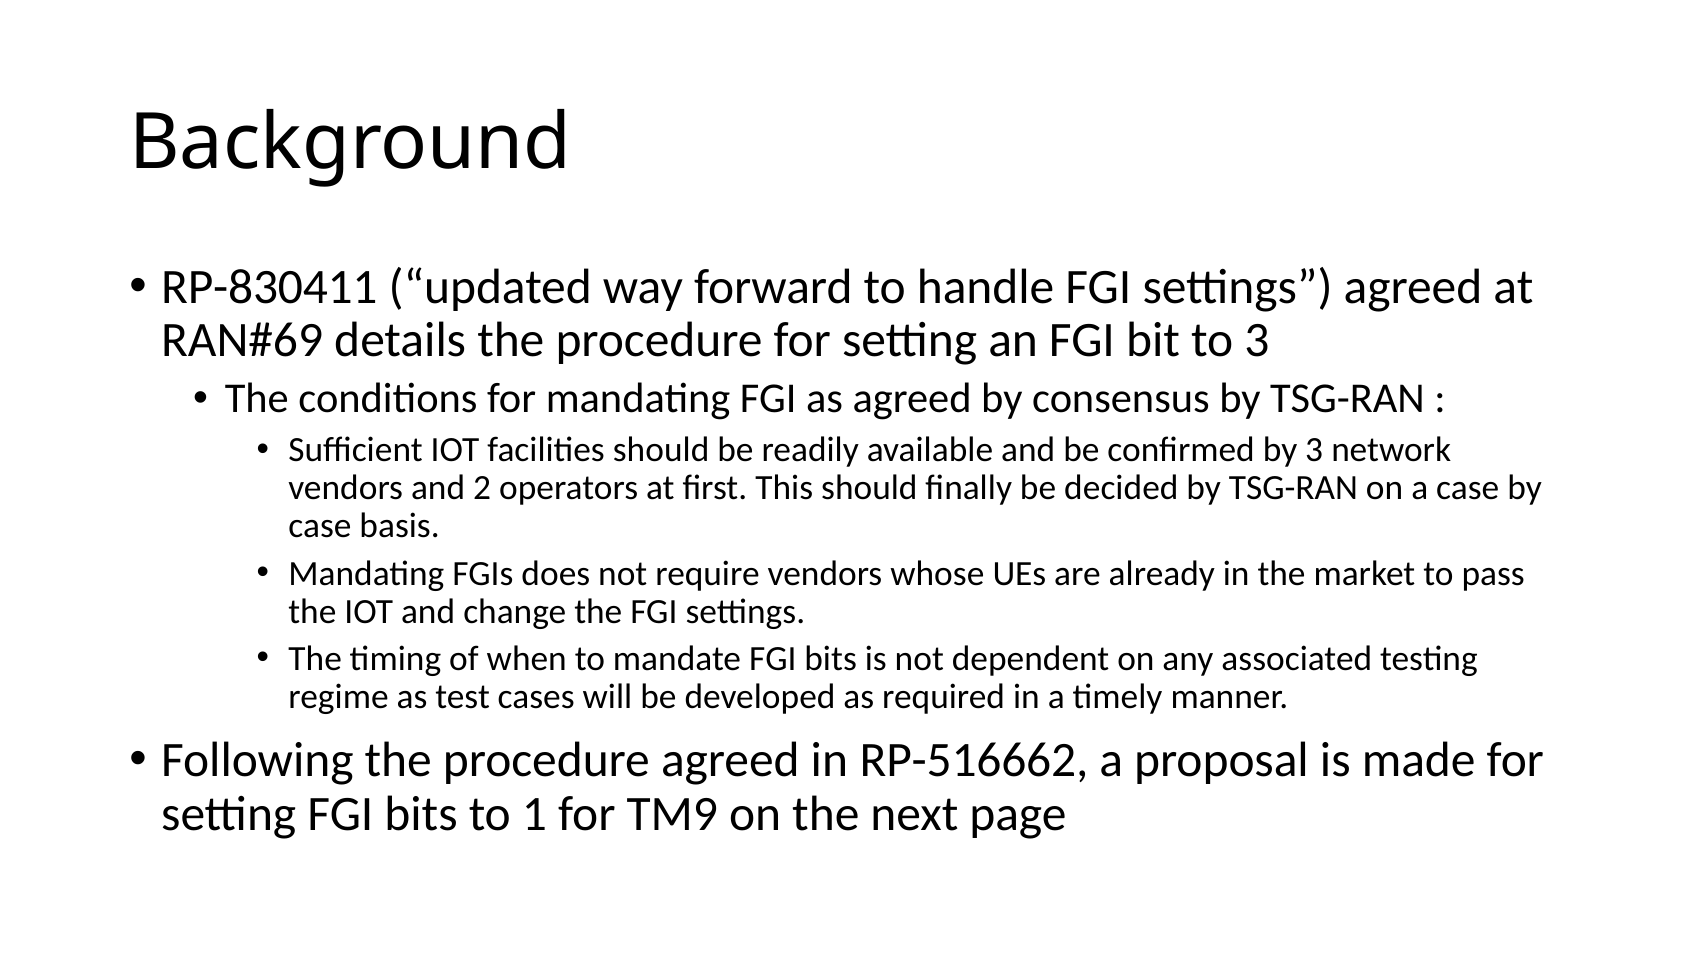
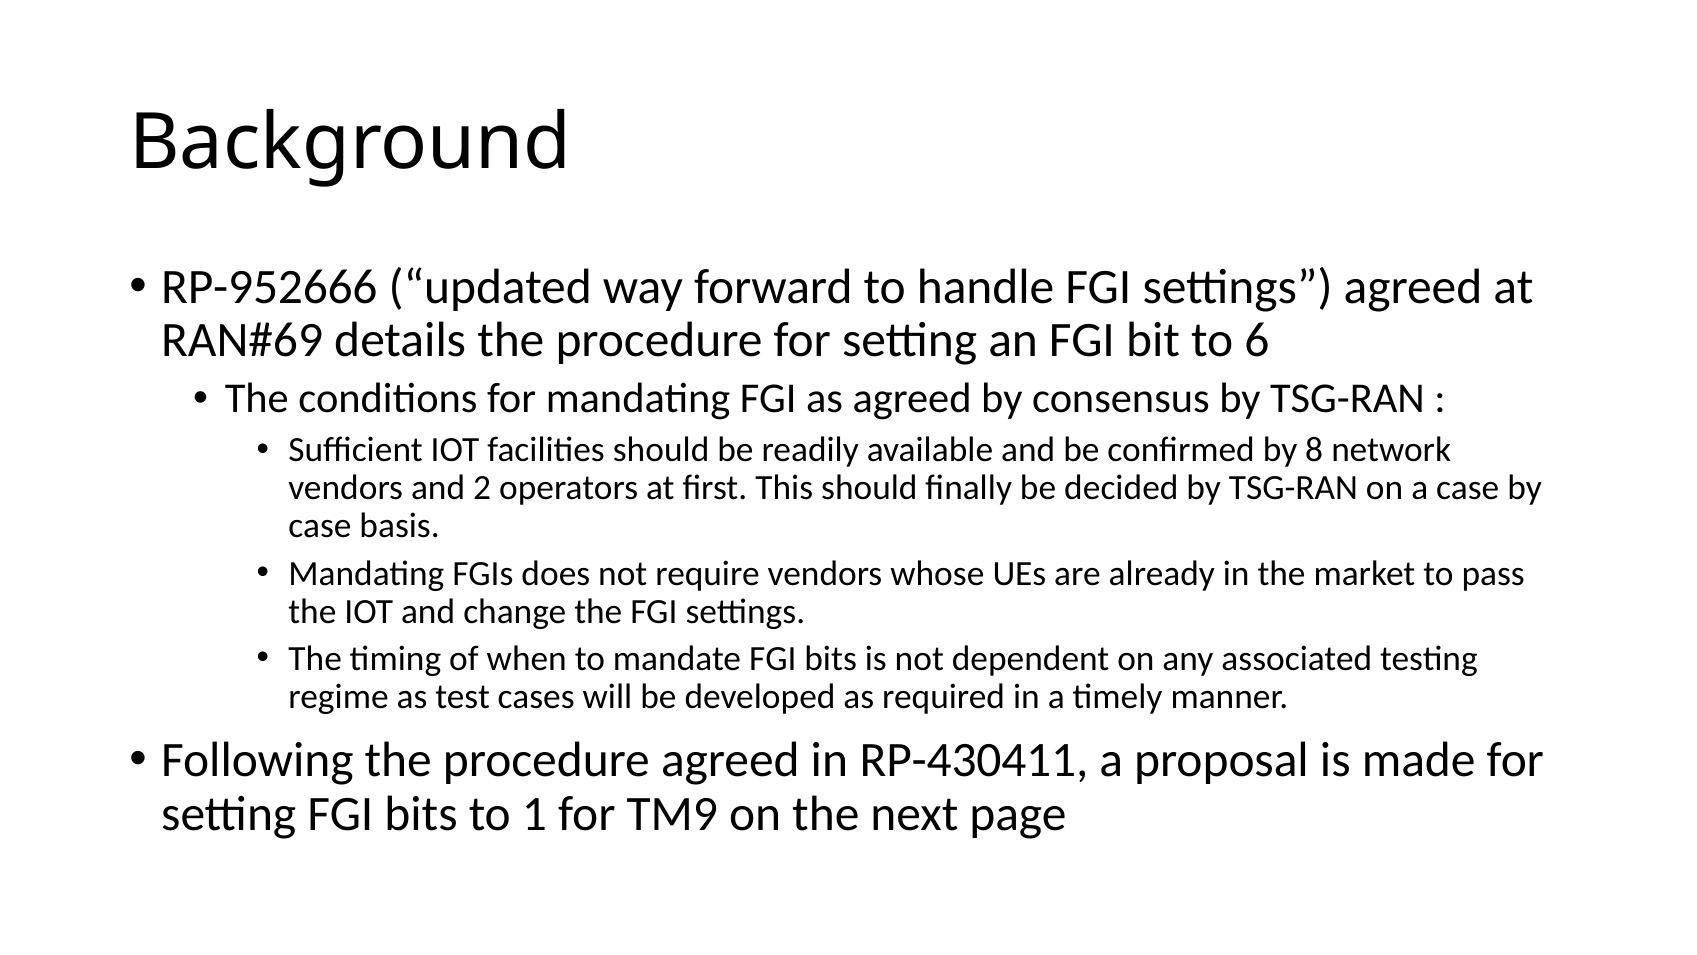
RP-830411: RP-830411 -> RP-952666 (269, 287)
to 3: 3 -> 6 (1257, 340)
by 3: 3 -> 8 (1314, 450)
RP-516662: RP-516662 -> RP-430411 (974, 760)
